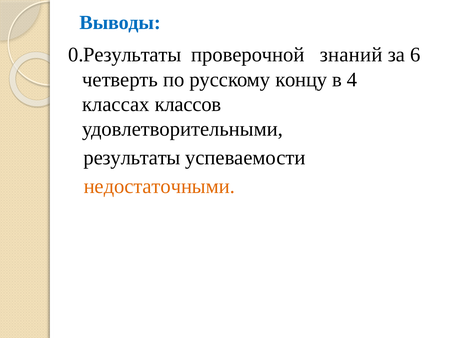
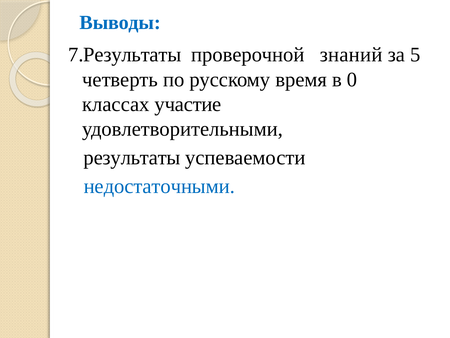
0.Результаты: 0.Результаты -> 7.Результаты (125, 55)
6: 6 -> 5 (415, 55)
концу: концу -> время (301, 79)
4: 4 -> 0 (352, 79)
классов: классов -> участие (188, 104)
недостаточными colour: orange -> blue (159, 186)
